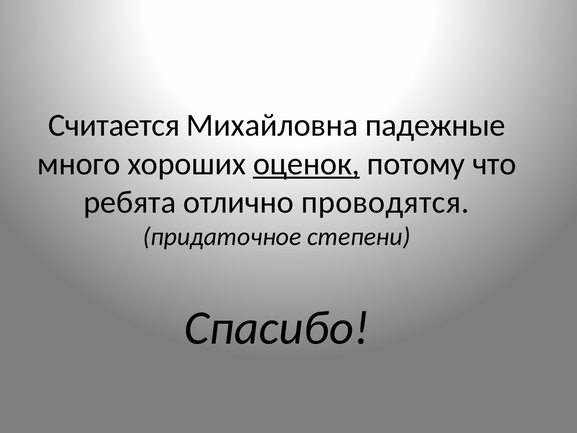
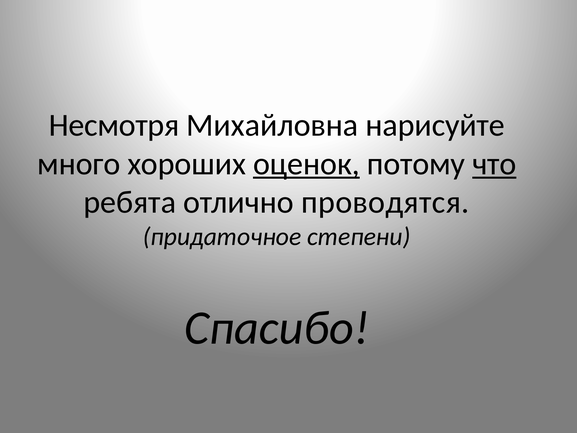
Считается: Считается -> Несмотря (114, 125)
падежные: падежные -> нарисуйте (435, 125)
что underline: none -> present (494, 164)
